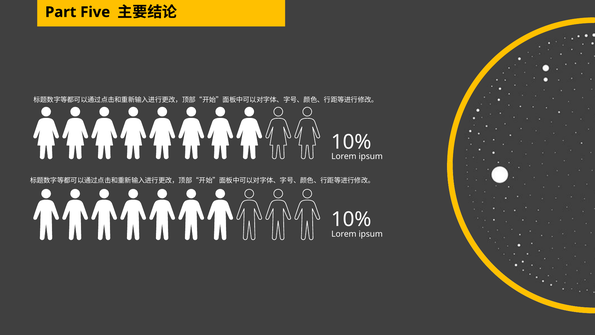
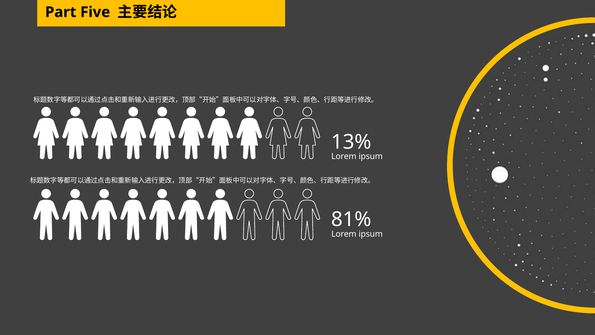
10%: 10% -> 13% (351, 142)
10%: 10% -> 81% (351, 219)
